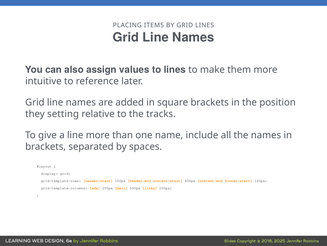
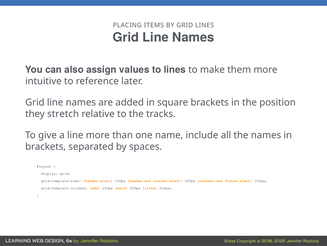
setting: setting -> stretch (63, 114)
